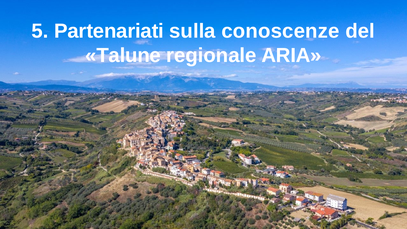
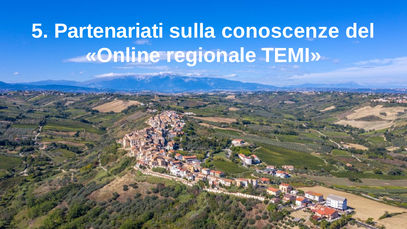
Talune: Talune -> Online (123, 55)
ARIA: ARIA -> TEMI (291, 55)
